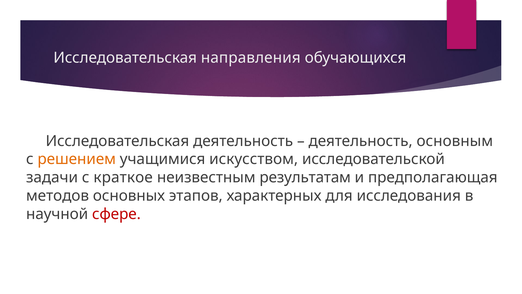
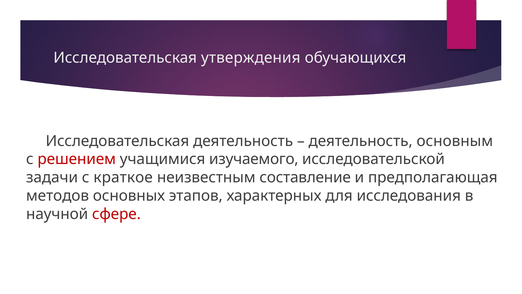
направления: направления -> утверждения (251, 58)
решением colour: orange -> red (77, 159)
искусством: искусством -> изучаемого (254, 159)
результатам: результатам -> составление (305, 177)
